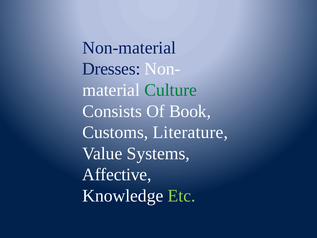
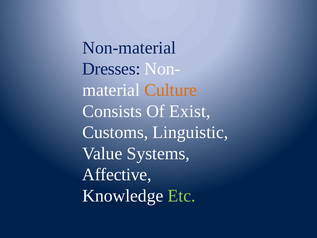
Culture colour: green -> orange (171, 90)
Book: Book -> Exist (190, 111)
Literature: Literature -> Linguistic (190, 132)
